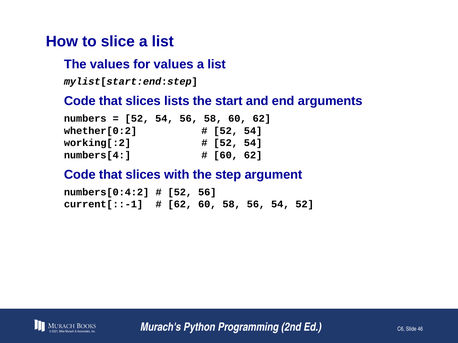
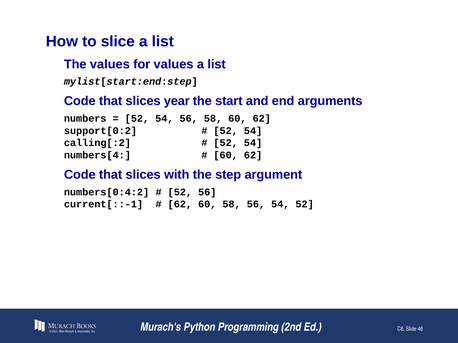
lists: lists -> year (177, 101)
whether[0:2: whether[0:2 -> support[0:2 (100, 131)
working[:2: working[:2 -> calling[:2 (97, 143)
